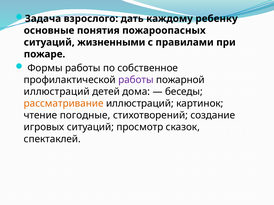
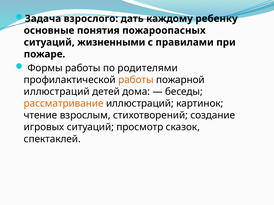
собственное: собственное -> родителями (148, 68)
работы colour: purple -> orange (136, 80)
погодные: погодные -> взрослым (85, 116)
